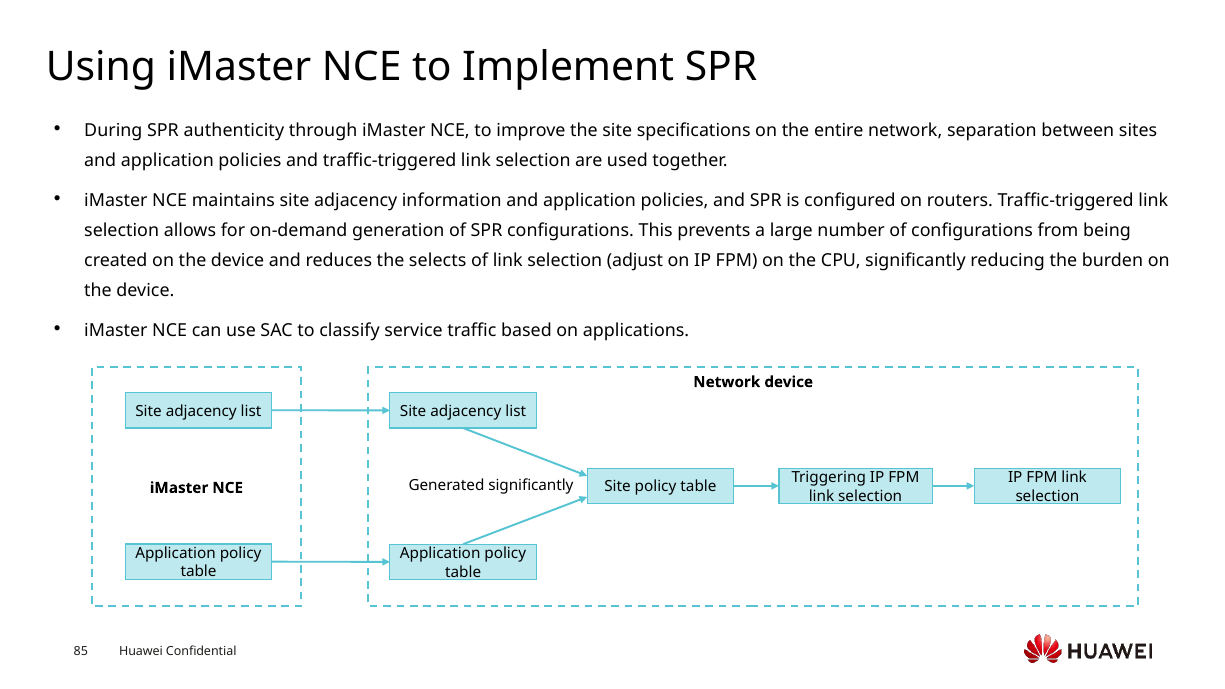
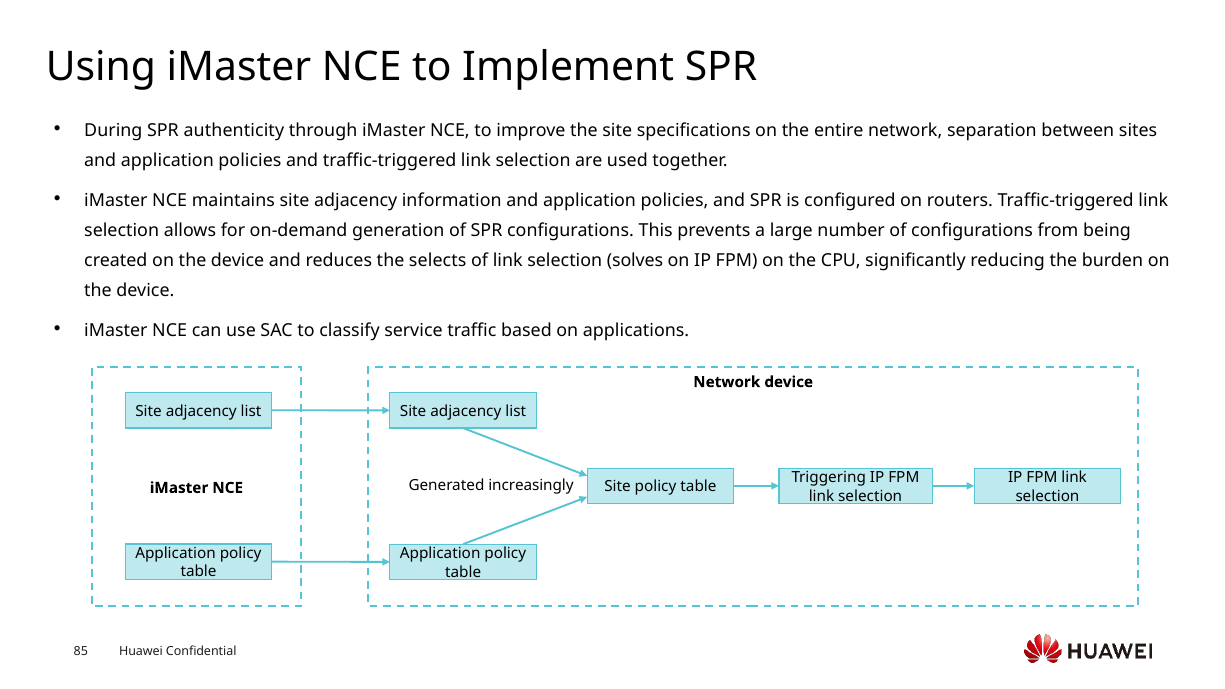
adjust: adjust -> solves (635, 261)
Generated significantly: significantly -> increasingly (531, 485)
